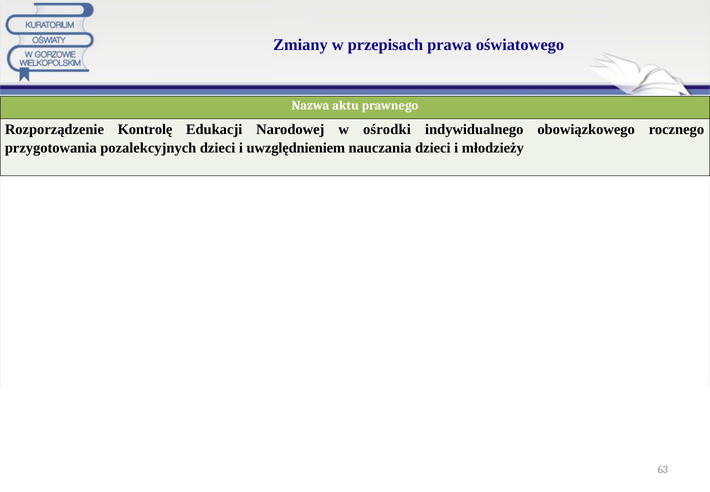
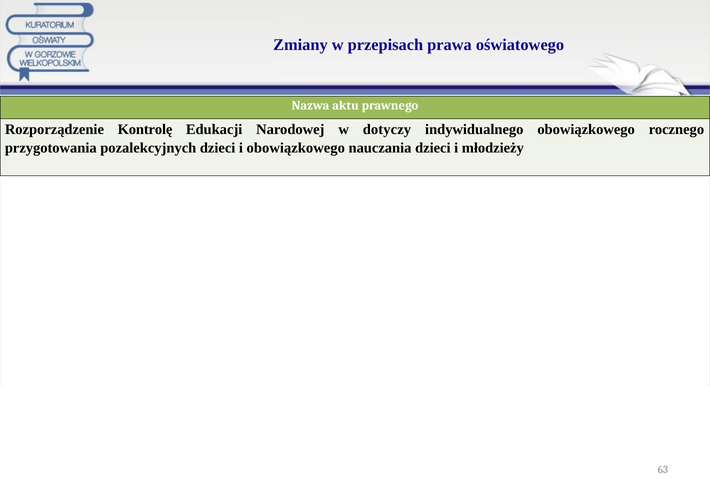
ośrodki: ośrodki -> dotyczy (387, 129)
i uwzględnieniem: uwzględnieniem -> obowiązkowego (296, 148)
